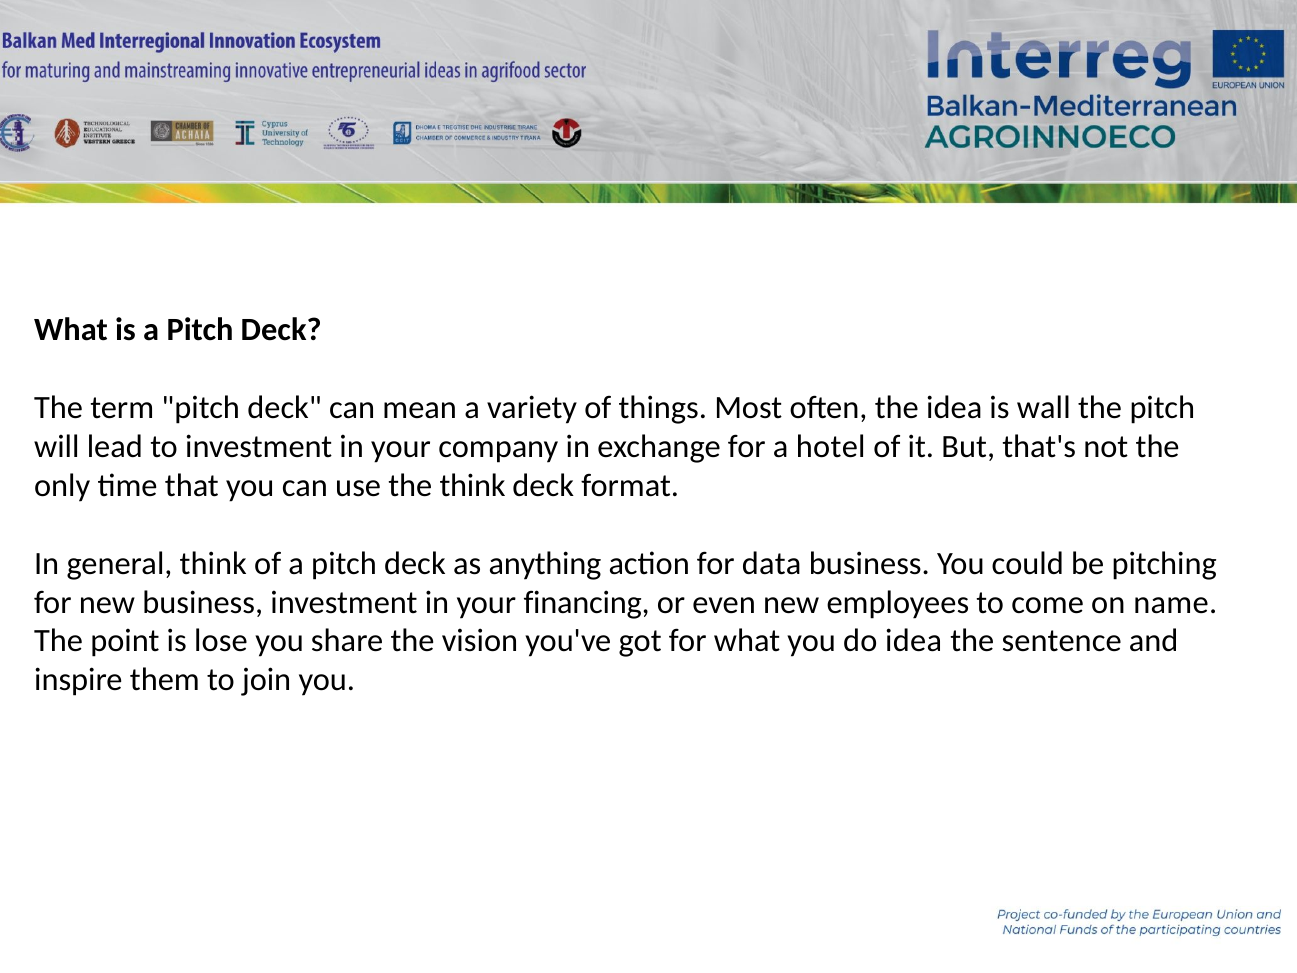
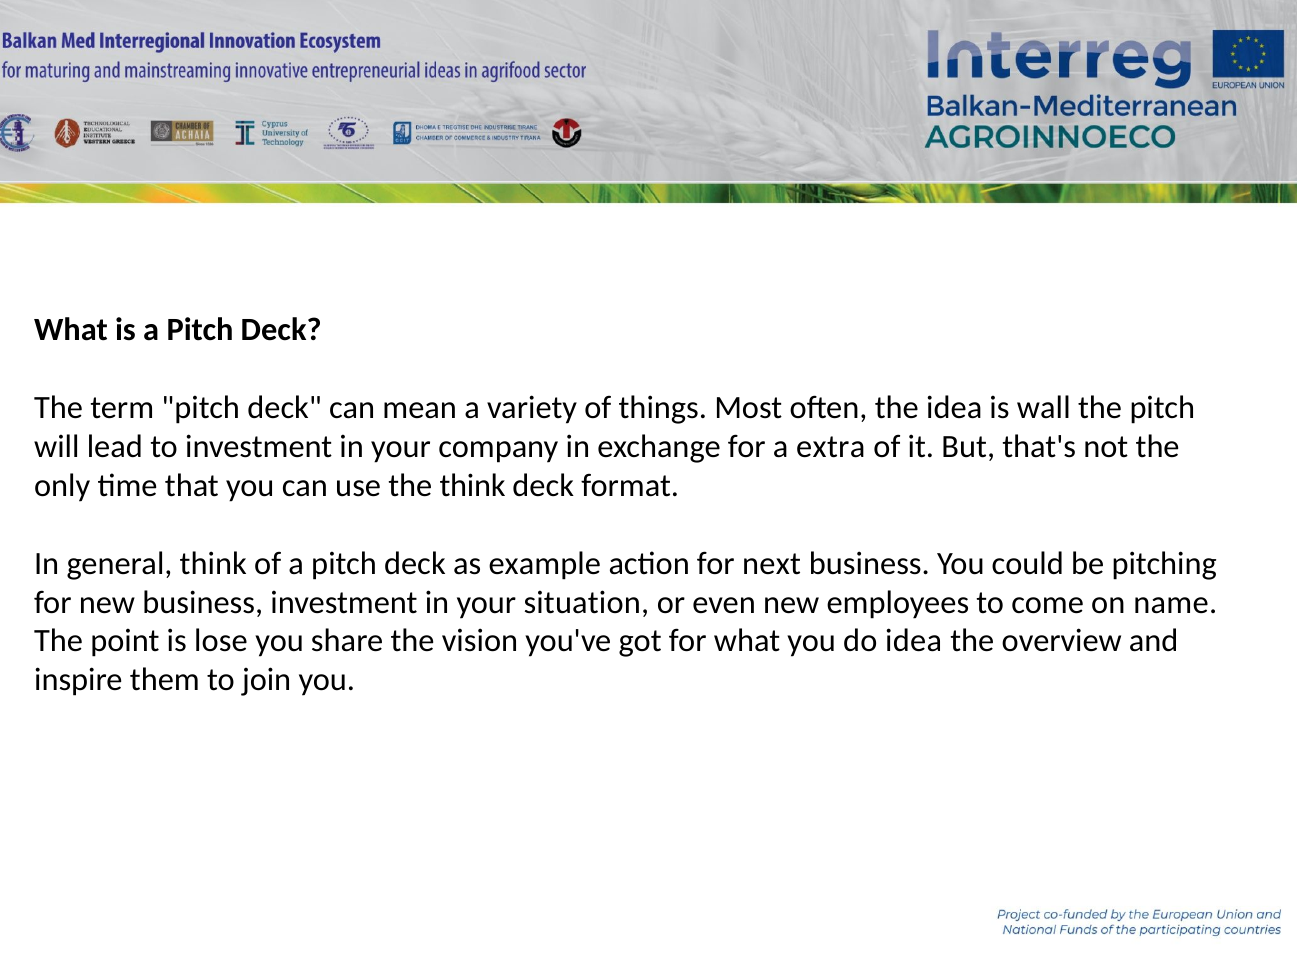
hotel: hotel -> extra (831, 447)
anything: anything -> example (545, 563)
data: data -> next (772, 563)
financing: financing -> situation (586, 602)
sentence: sentence -> overview (1062, 641)
